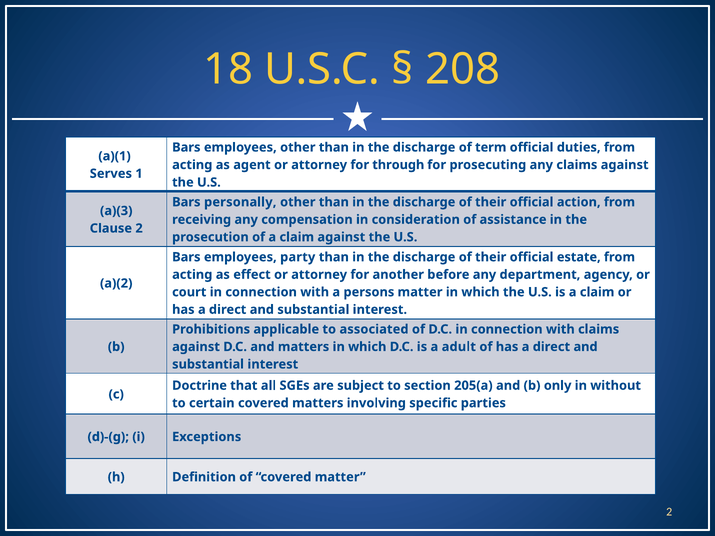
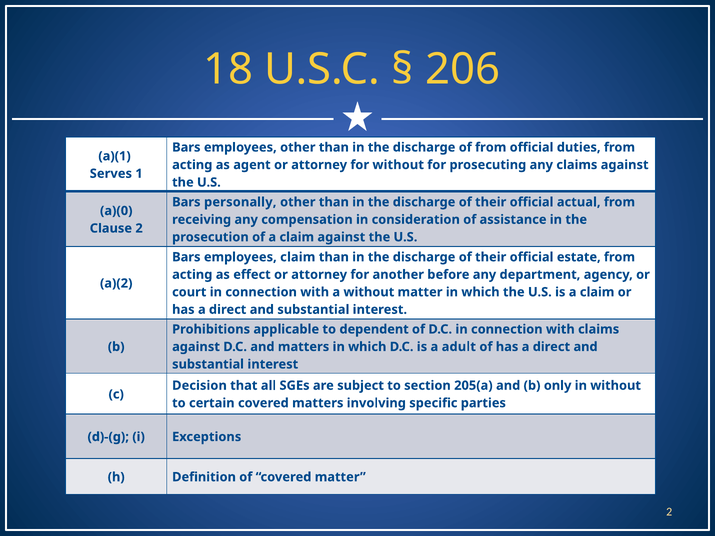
208: 208 -> 206 (463, 69)
of term: term -> from (491, 147)
for through: through -> without (398, 165)
action: action -> actual (579, 202)
a)(3: a)(3 -> a)(0 (116, 211)
employees party: party -> claim (298, 257)
a persons: persons -> without (369, 292)
associated: associated -> dependent (374, 329)
Doctrine: Doctrine -> Decision (199, 386)
